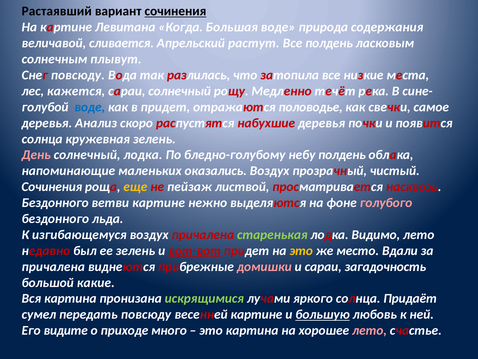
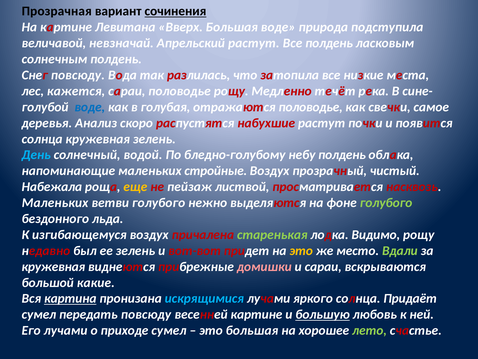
Растаявший: Растаявший -> Прозрачная (57, 11)
Когда: Когда -> Вверх (181, 27)
содержания: содержания -> подступила (387, 27)
сливается: сливается -> невзначай (121, 43)
солнечным плывут: плывут -> полдень (116, 59)
сараи солнечный: солнечный -> половодье (180, 91)
в придет: придет -> голубая (165, 107)
набухшие деревья: деревья -> растут (322, 123)
День colour: pink -> light blue (36, 155)
солнечный лодка: лодка -> водой (143, 155)
оказались: оказались -> стройные (216, 171)
Сочинения: Сочинения -> Набежала (52, 187)
Бездонного: Бездонного -> Маленьких (55, 203)
ветви картине: картине -> голубого (159, 203)
голубого colour: pink -> light green (386, 203)
Видимо лето: лето -> рощу (419, 234)
вот-вот underline: present -> none (195, 250)
Вдали colour: white -> light green (400, 250)
причалена: причалена -> кружевная (53, 266)
загадочность: загадочность -> вскрываются (385, 266)
картина underline: none -> present (70, 298)
искрящимися colour: light green -> light blue (204, 298)
Его видите: видите -> лучами (66, 330)
приходе много: много -> сумел (169, 330)
это картина: картина -> большая (252, 330)
лето colour: pink -> light green (369, 330)
